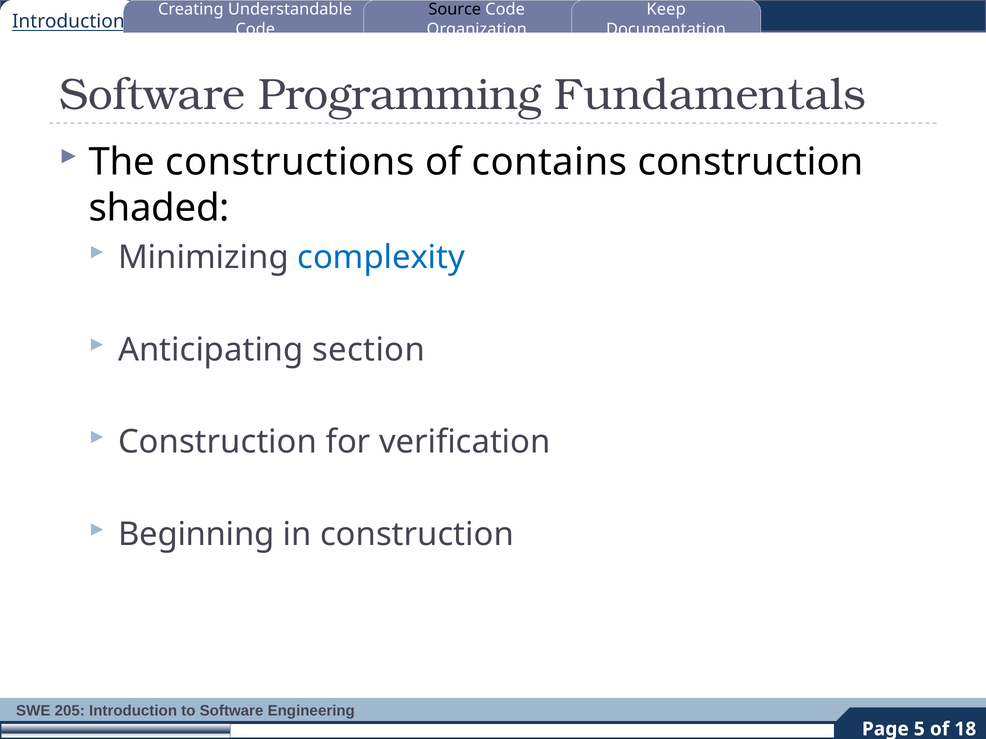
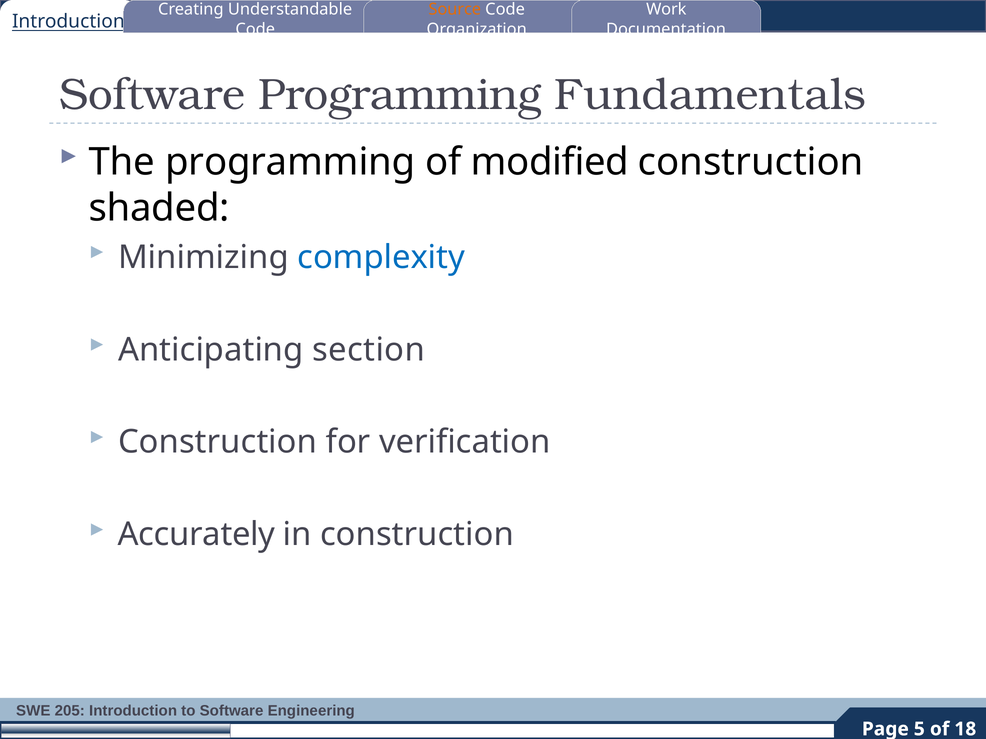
Source colour: black -> orange (455, 9)
Keep: Keep -> Work (666, 9)
The constructions: constructions -> programming (290, 162)
contains: contains -> modified (550, 162)
Beginning: Beginning -> Accurately (196, 535)
